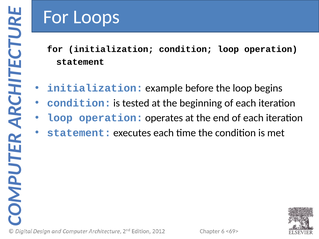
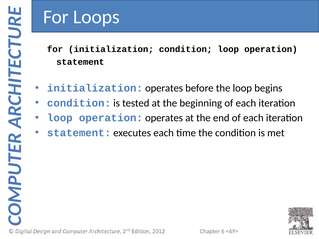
initialization example: example -> operates (164, 88)
